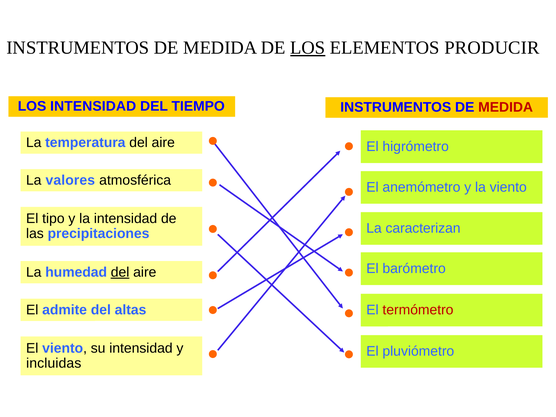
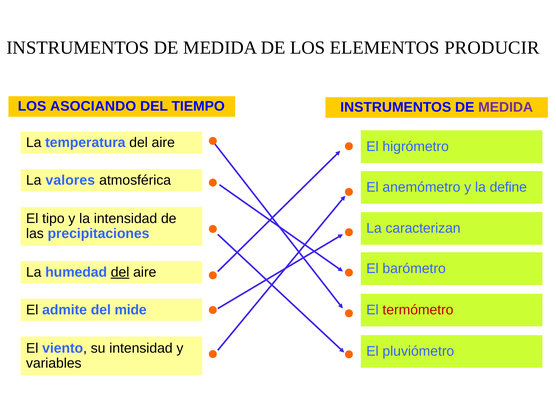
LOS underline: present -> none (308, 48)
LOS INTENSIDAD: INTENSIDAD -> ASOCIANDO (93, 106)
MEDIDA colour: red -> purple (506, 107)
la viento: viento -> define (508, 187)
altas: altas -> mide (131, 310)
incluidas: incluidas -> variables (54, 363)
